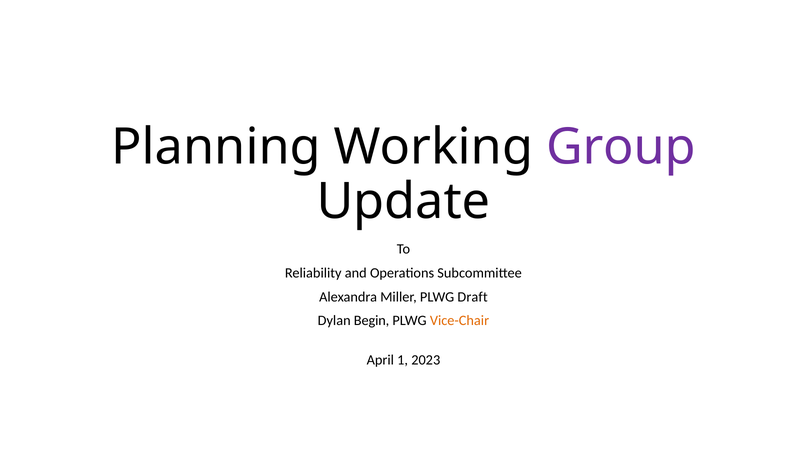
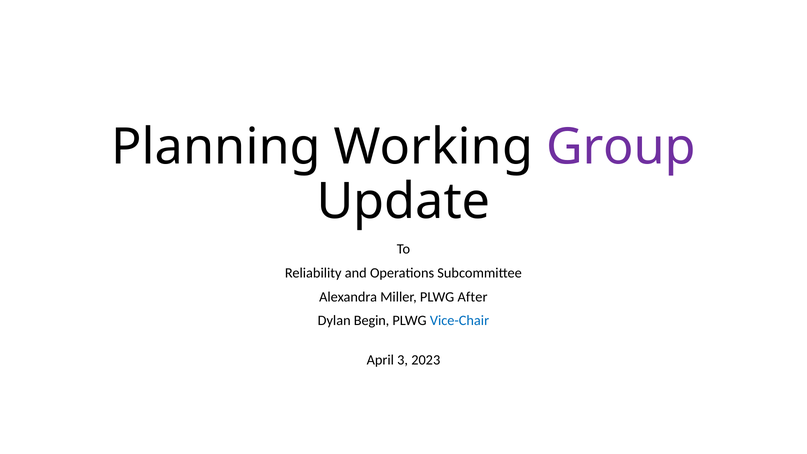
Draft: Draft -> After (473, 297)
Vice-Chair colour: orange -> blue (460, 321)
1: 1 -> 3 (403, 360)
